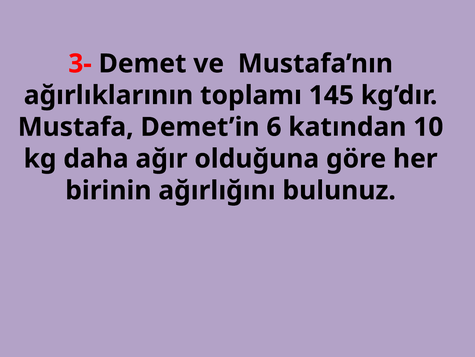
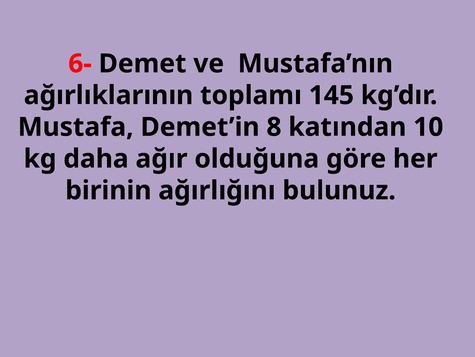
3-: 3- -> 6- (80, 64)
6: 6 -> 8 (274, 127)
